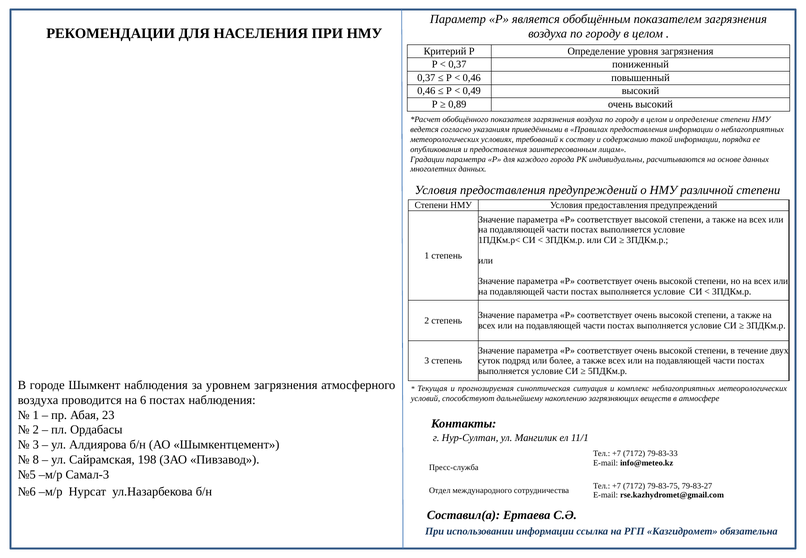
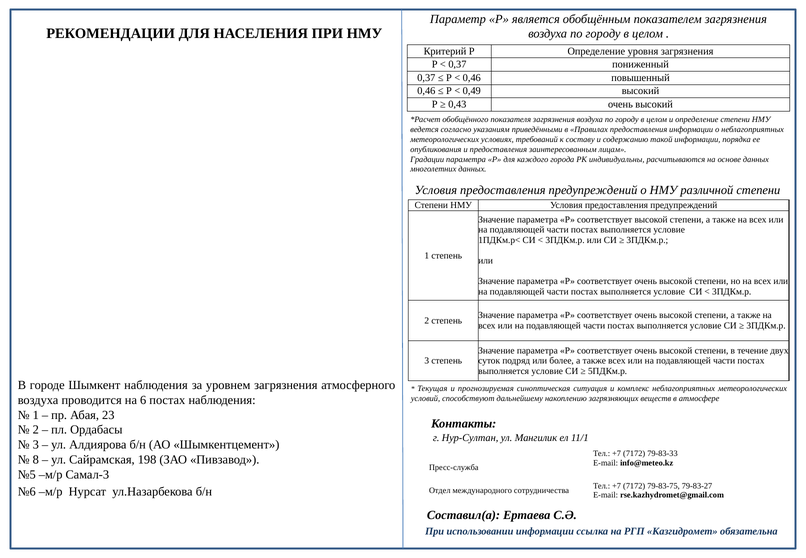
0,89: 0,89 -> 0,43 (457, 104)
